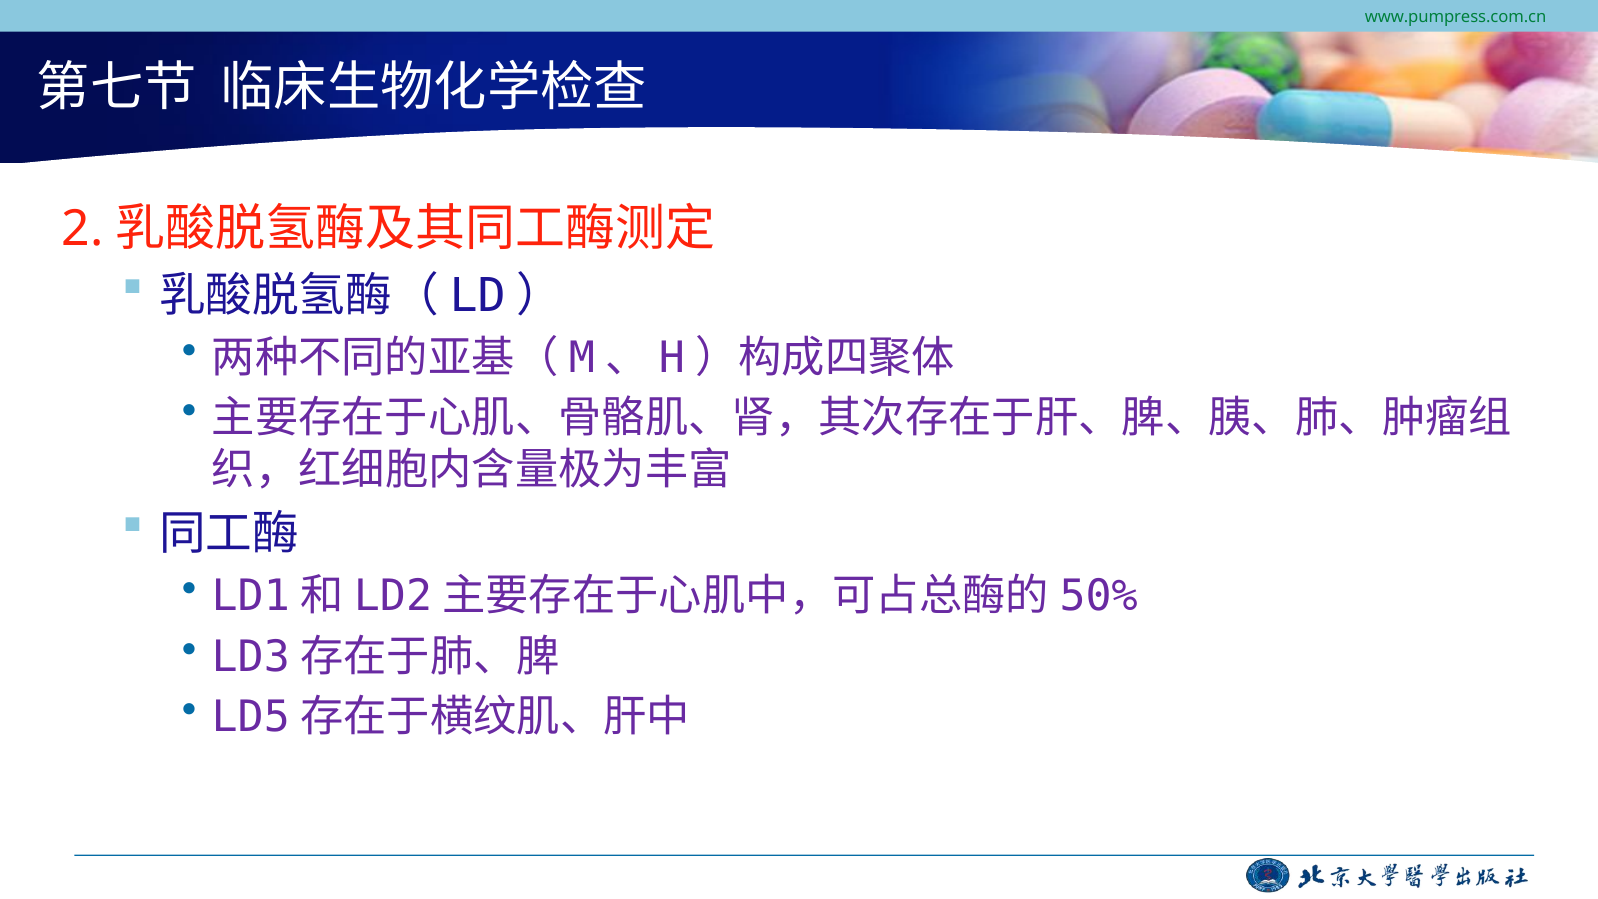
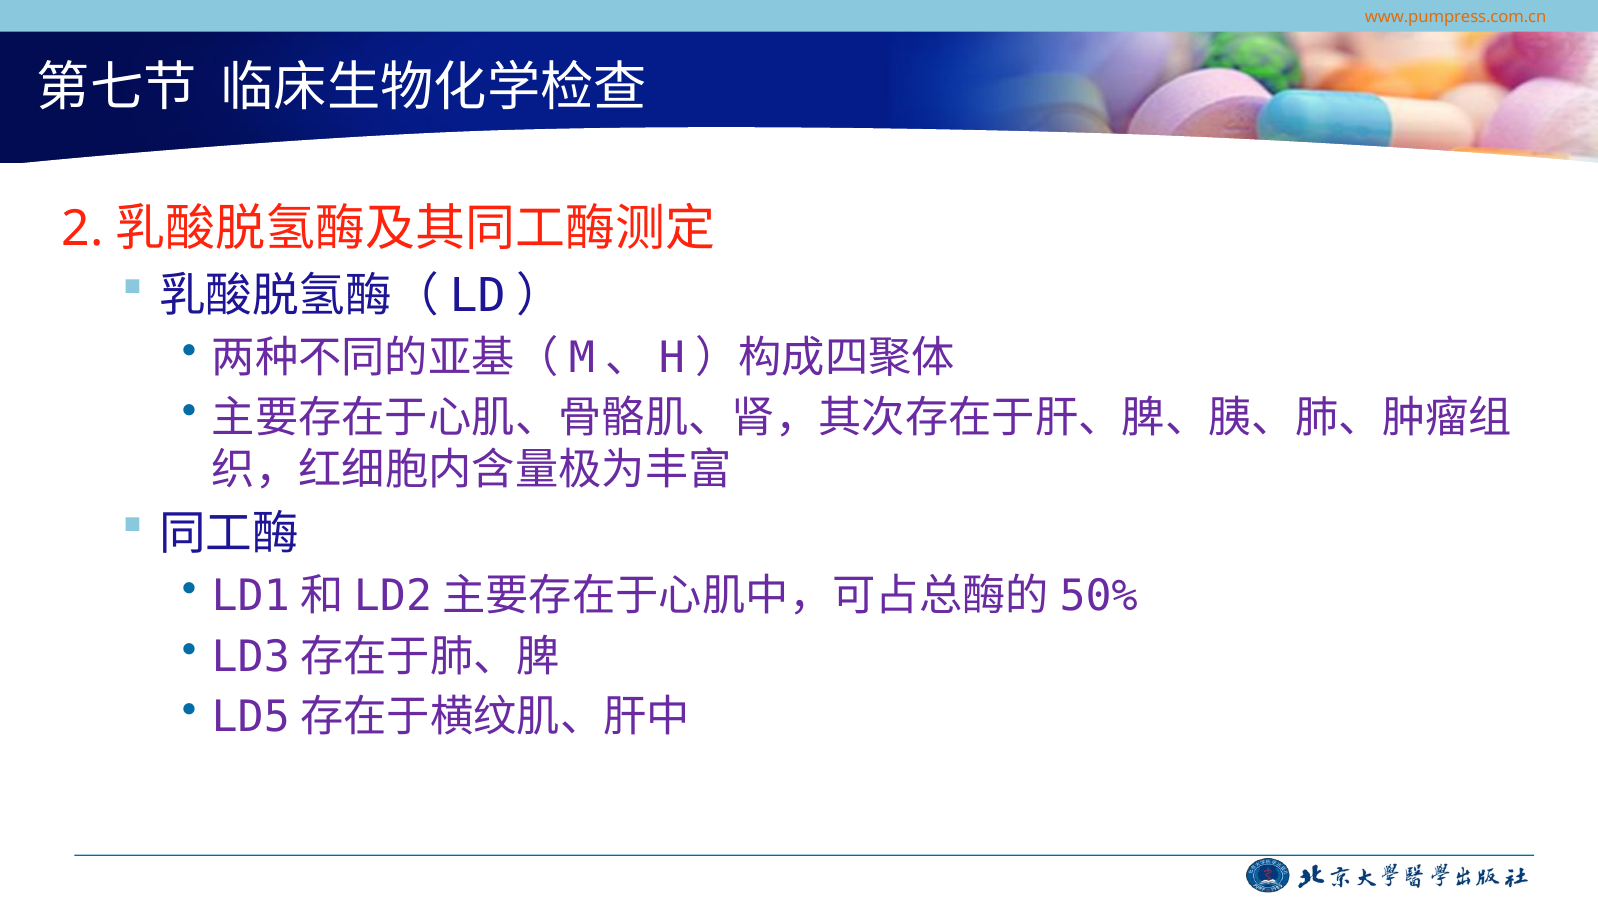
www.pumpress.com.cn colour: green -> orange (1456, 17)
